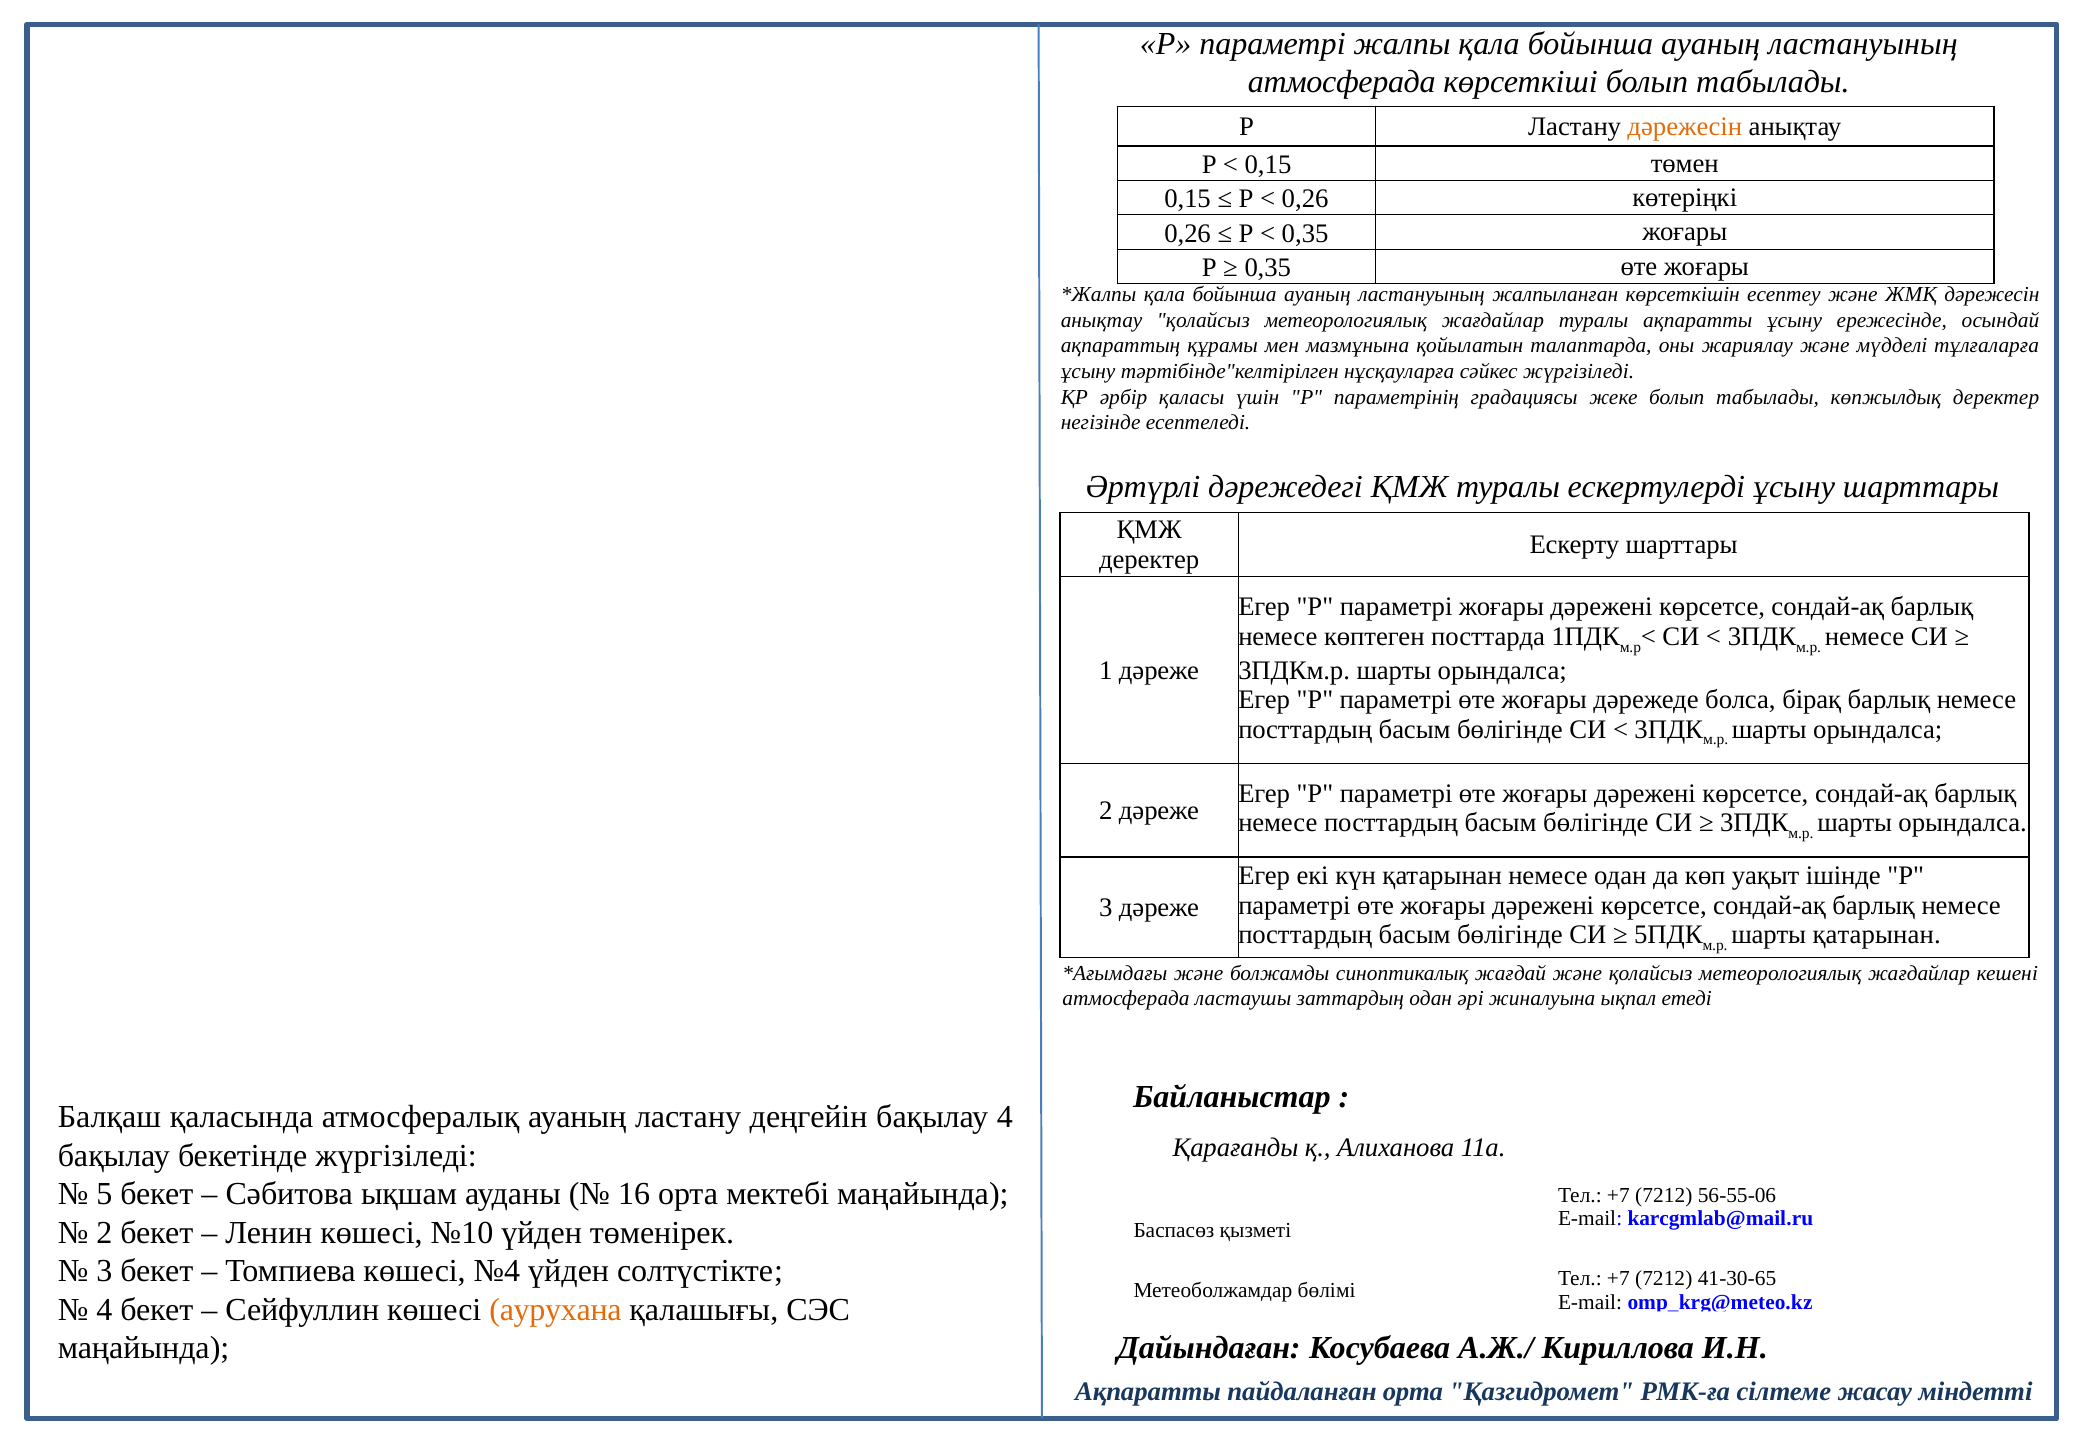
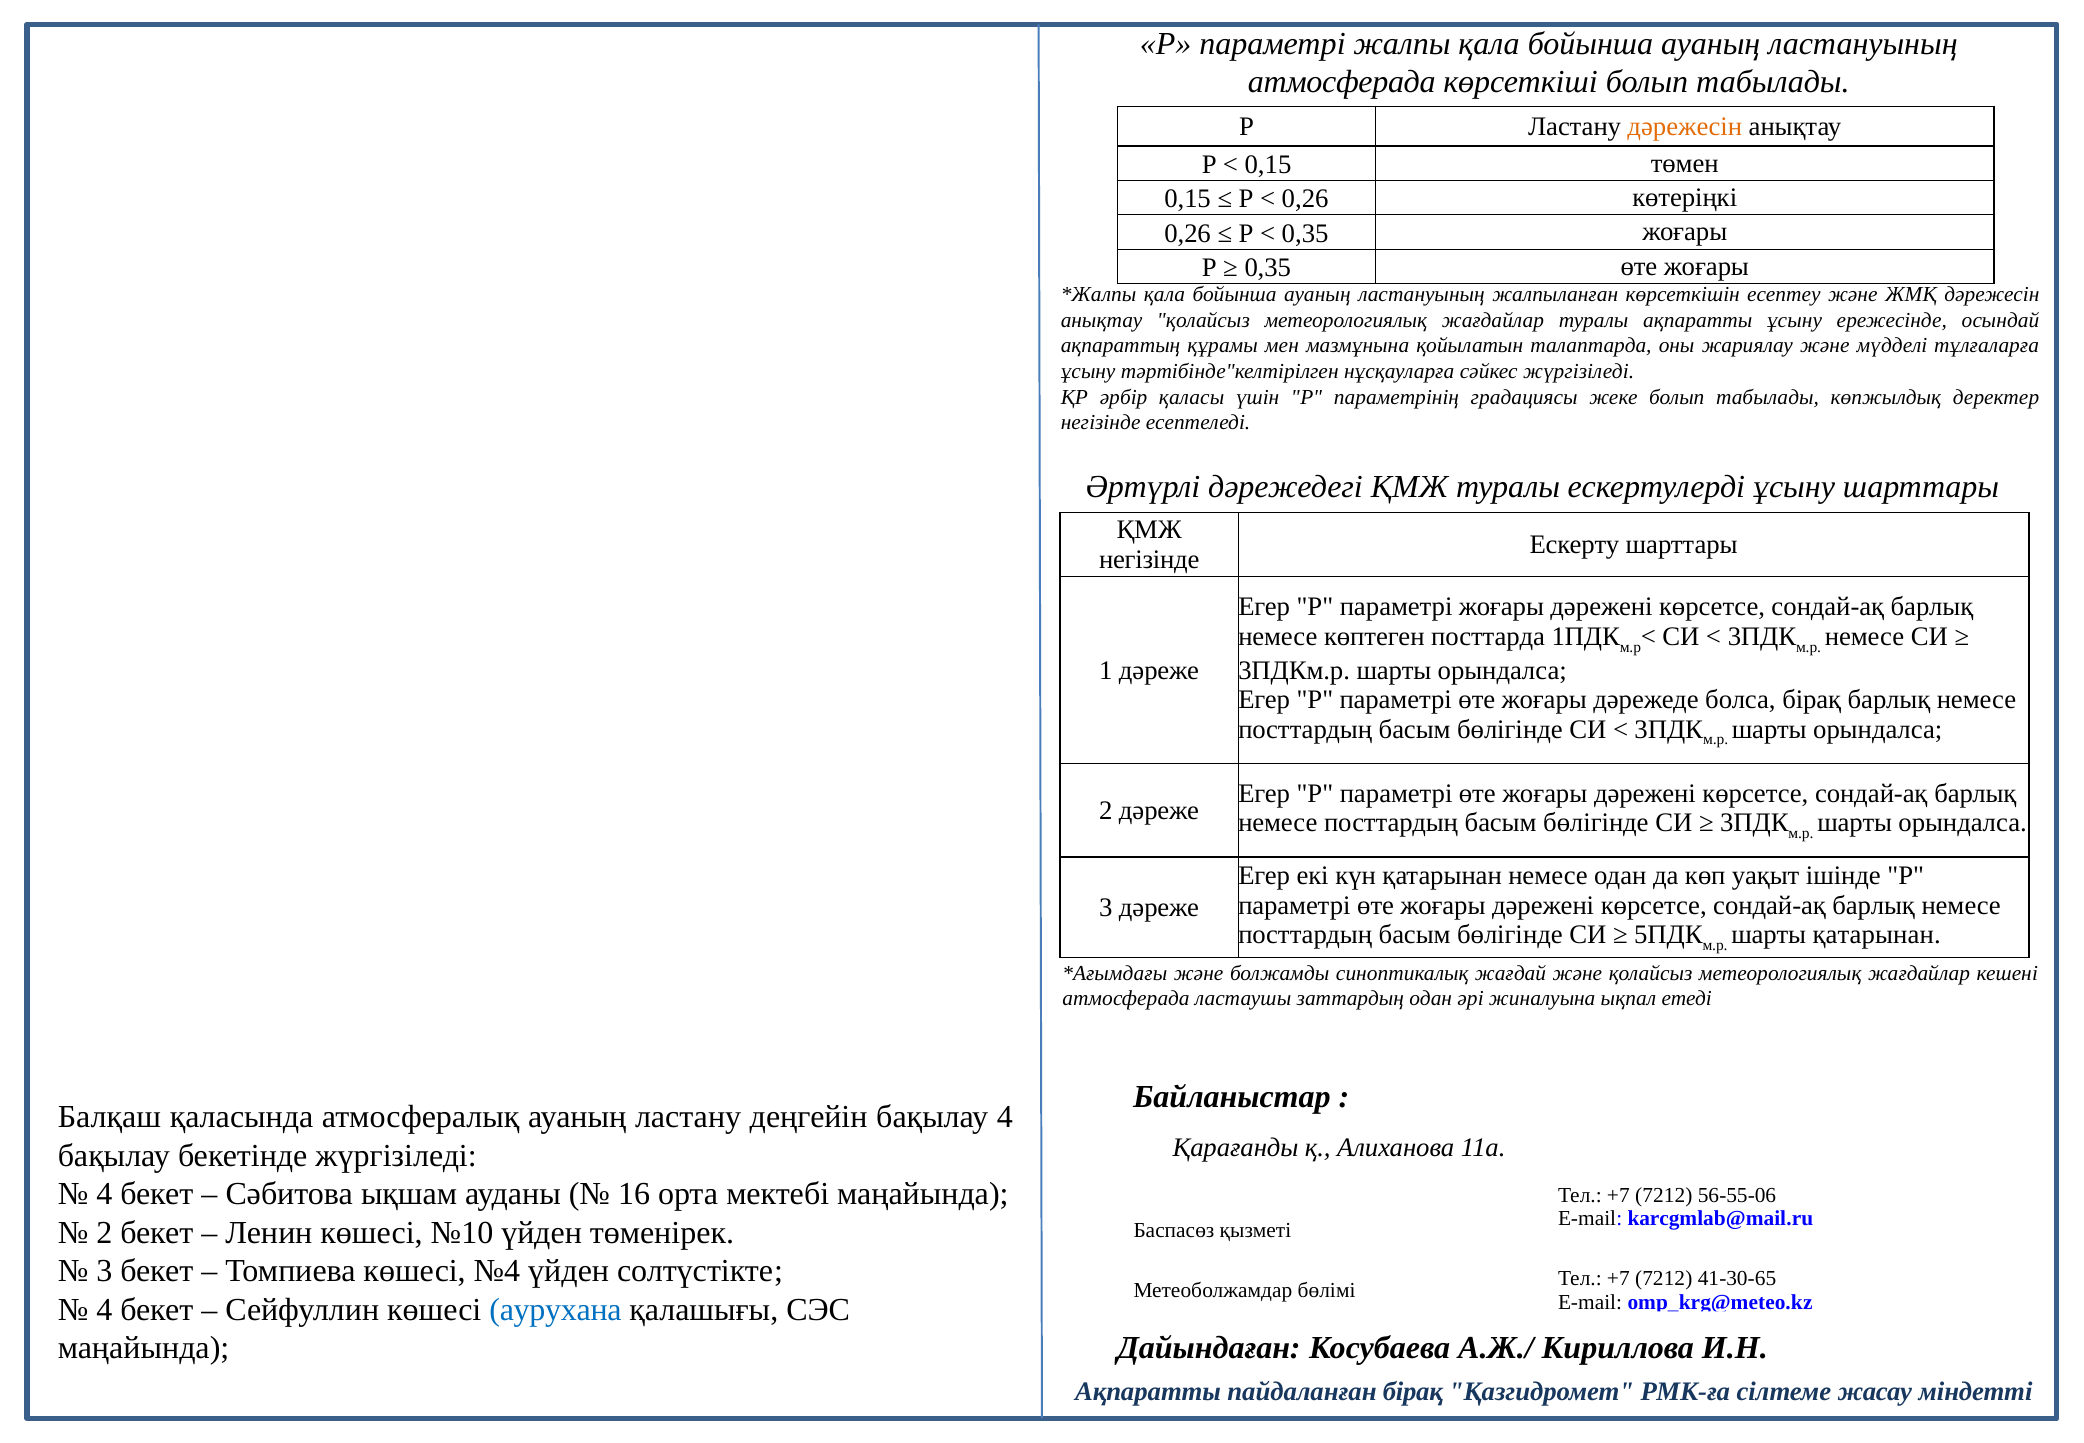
деректер: деректер -> негізінде (1149, 559)
5: 5 -> 4 (104, 1194)
аурухана colour: orange -> blue (556, 1309)
пайдаланған орта: орта -> бірақ (1413, 1392)
